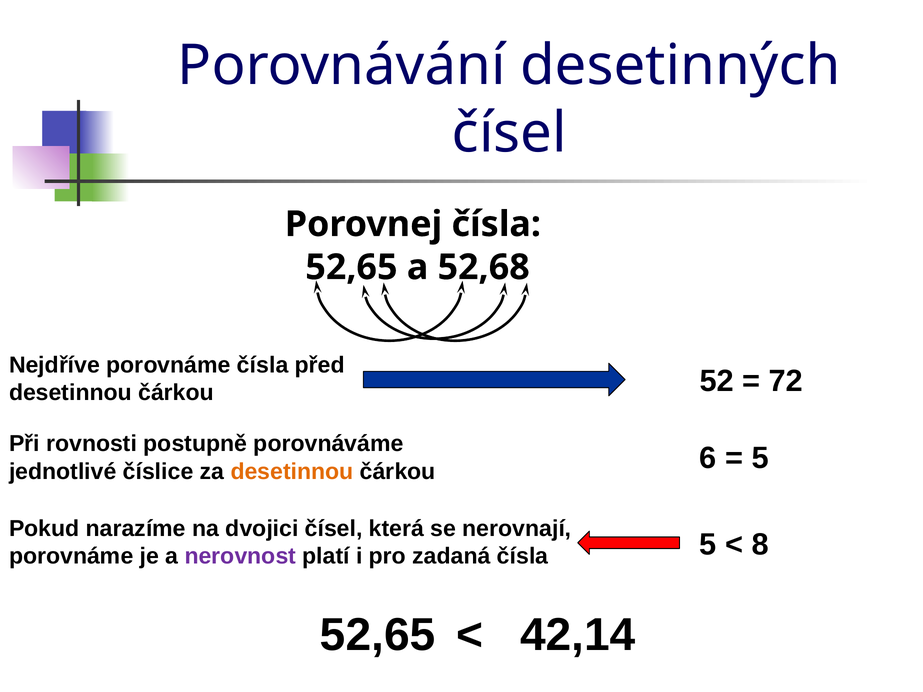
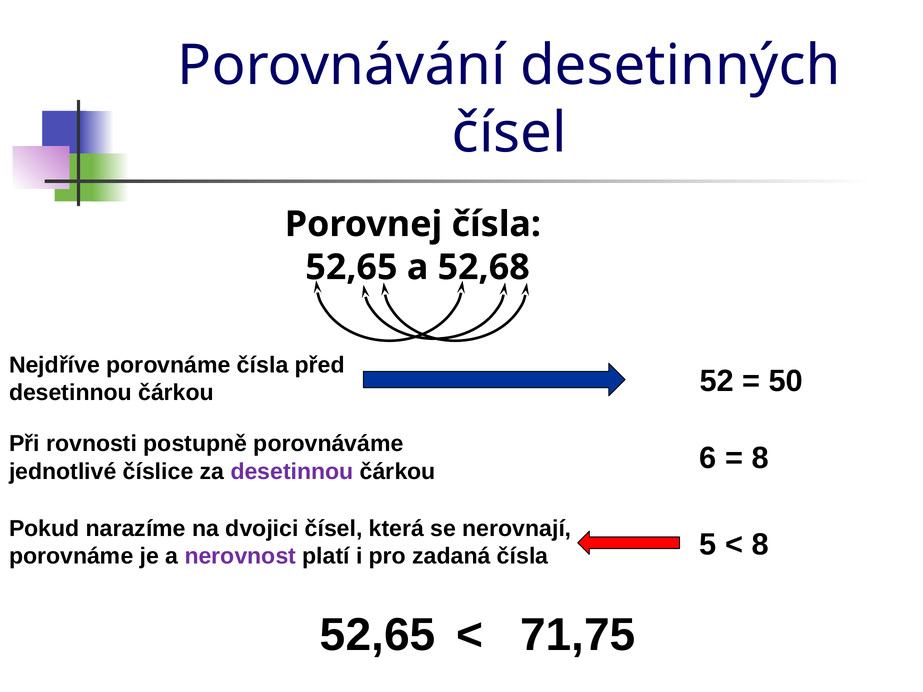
72: 72 -> 50 (786, 381)
5: 5 -> 8 (760, 458)
desetinnou colour: orange -> purple (292, 472)
42,14: 42,14 -> 71,75 (578, 635)
